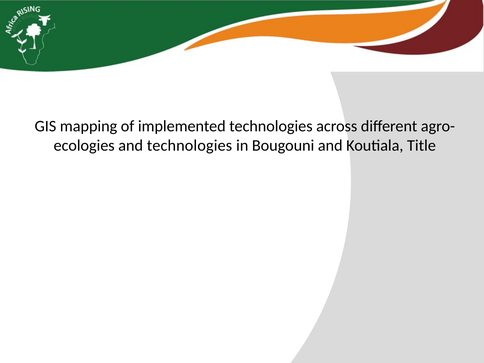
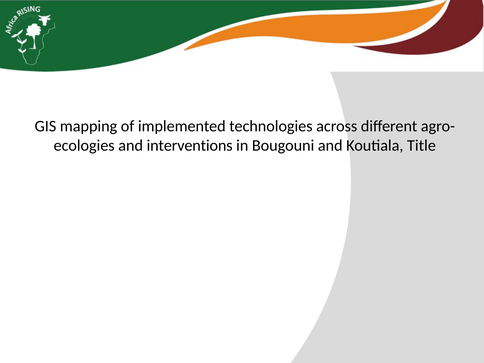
and technologies: technologies -> interventions (190, 145)
